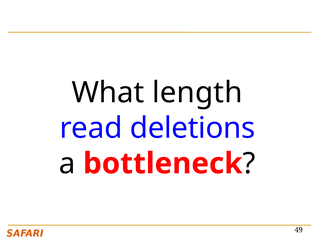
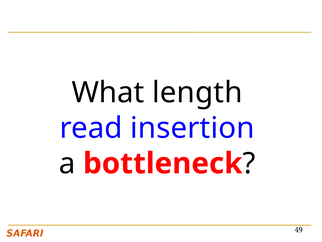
deletions: deletions -> insertion (192, 128)
